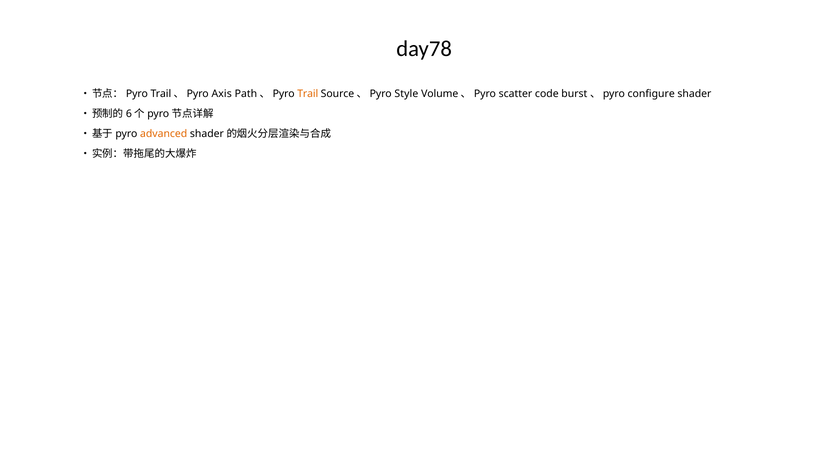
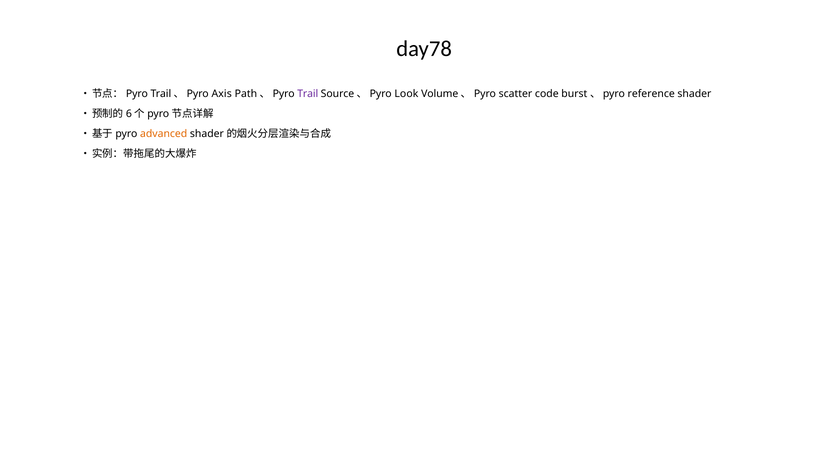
Trail colour: orange -> purple (308, 94)
Style: Style -> Look (406, 94)
configure: configure -> reference (651, 94)
